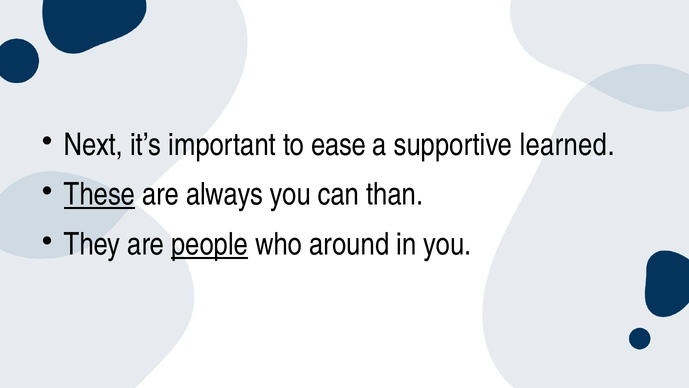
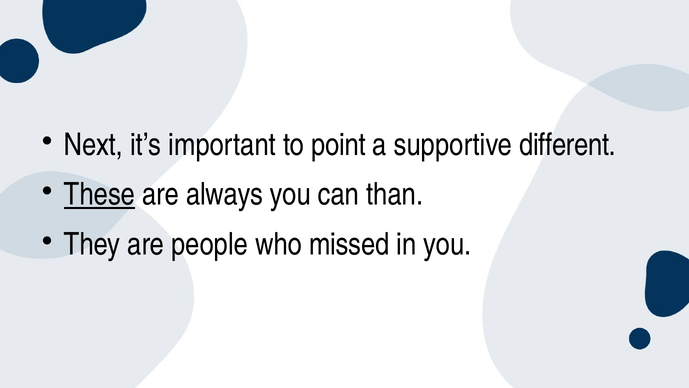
ease: ease -> point (338, 145)
learned: learned -> different (568, 145)
people underline: present -> none (210, 244)
around: around -> missed (349, 244)
